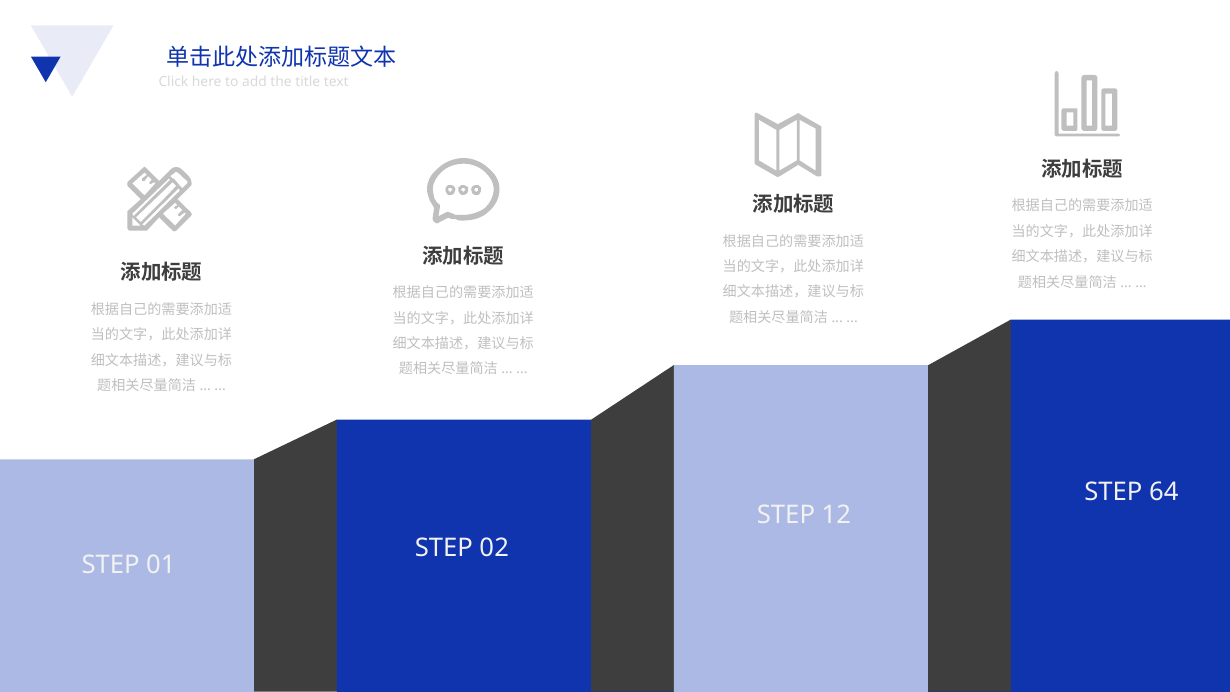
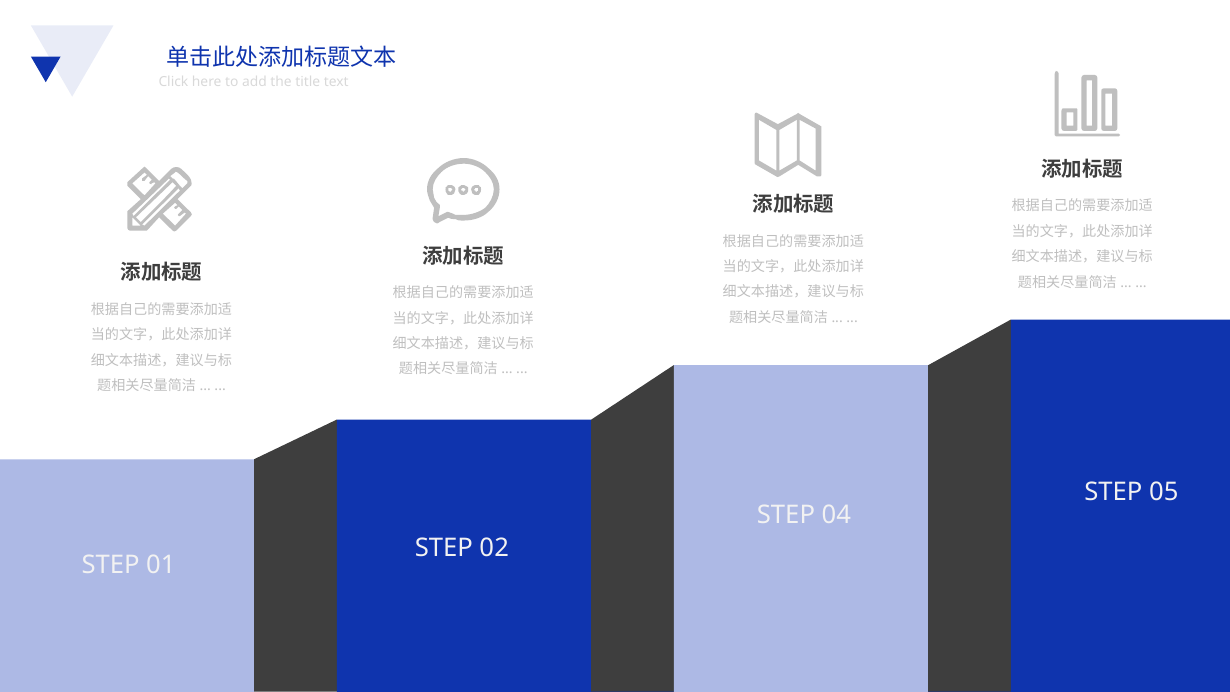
64: 64 -> 05 (1164, 492)
12: 12 -> 04 (836, 514)
